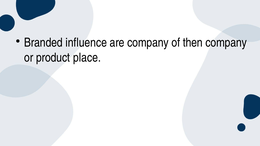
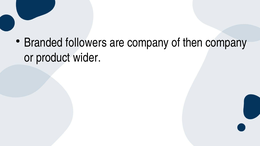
influence: influence -> followers (86, 43)
place: place -> wider (87, 58)
